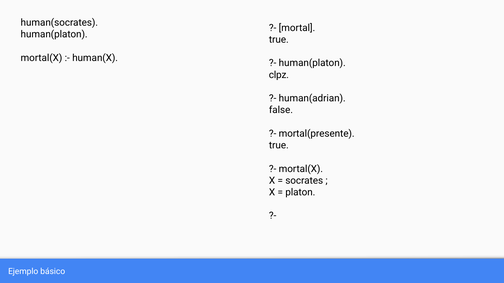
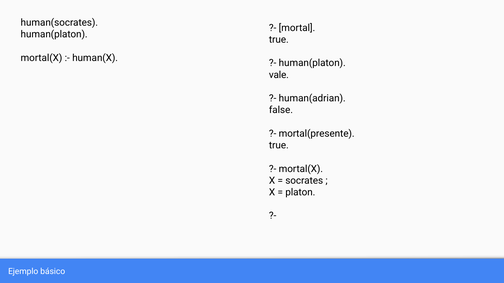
clpz: clpz -> vale (279, 75)
